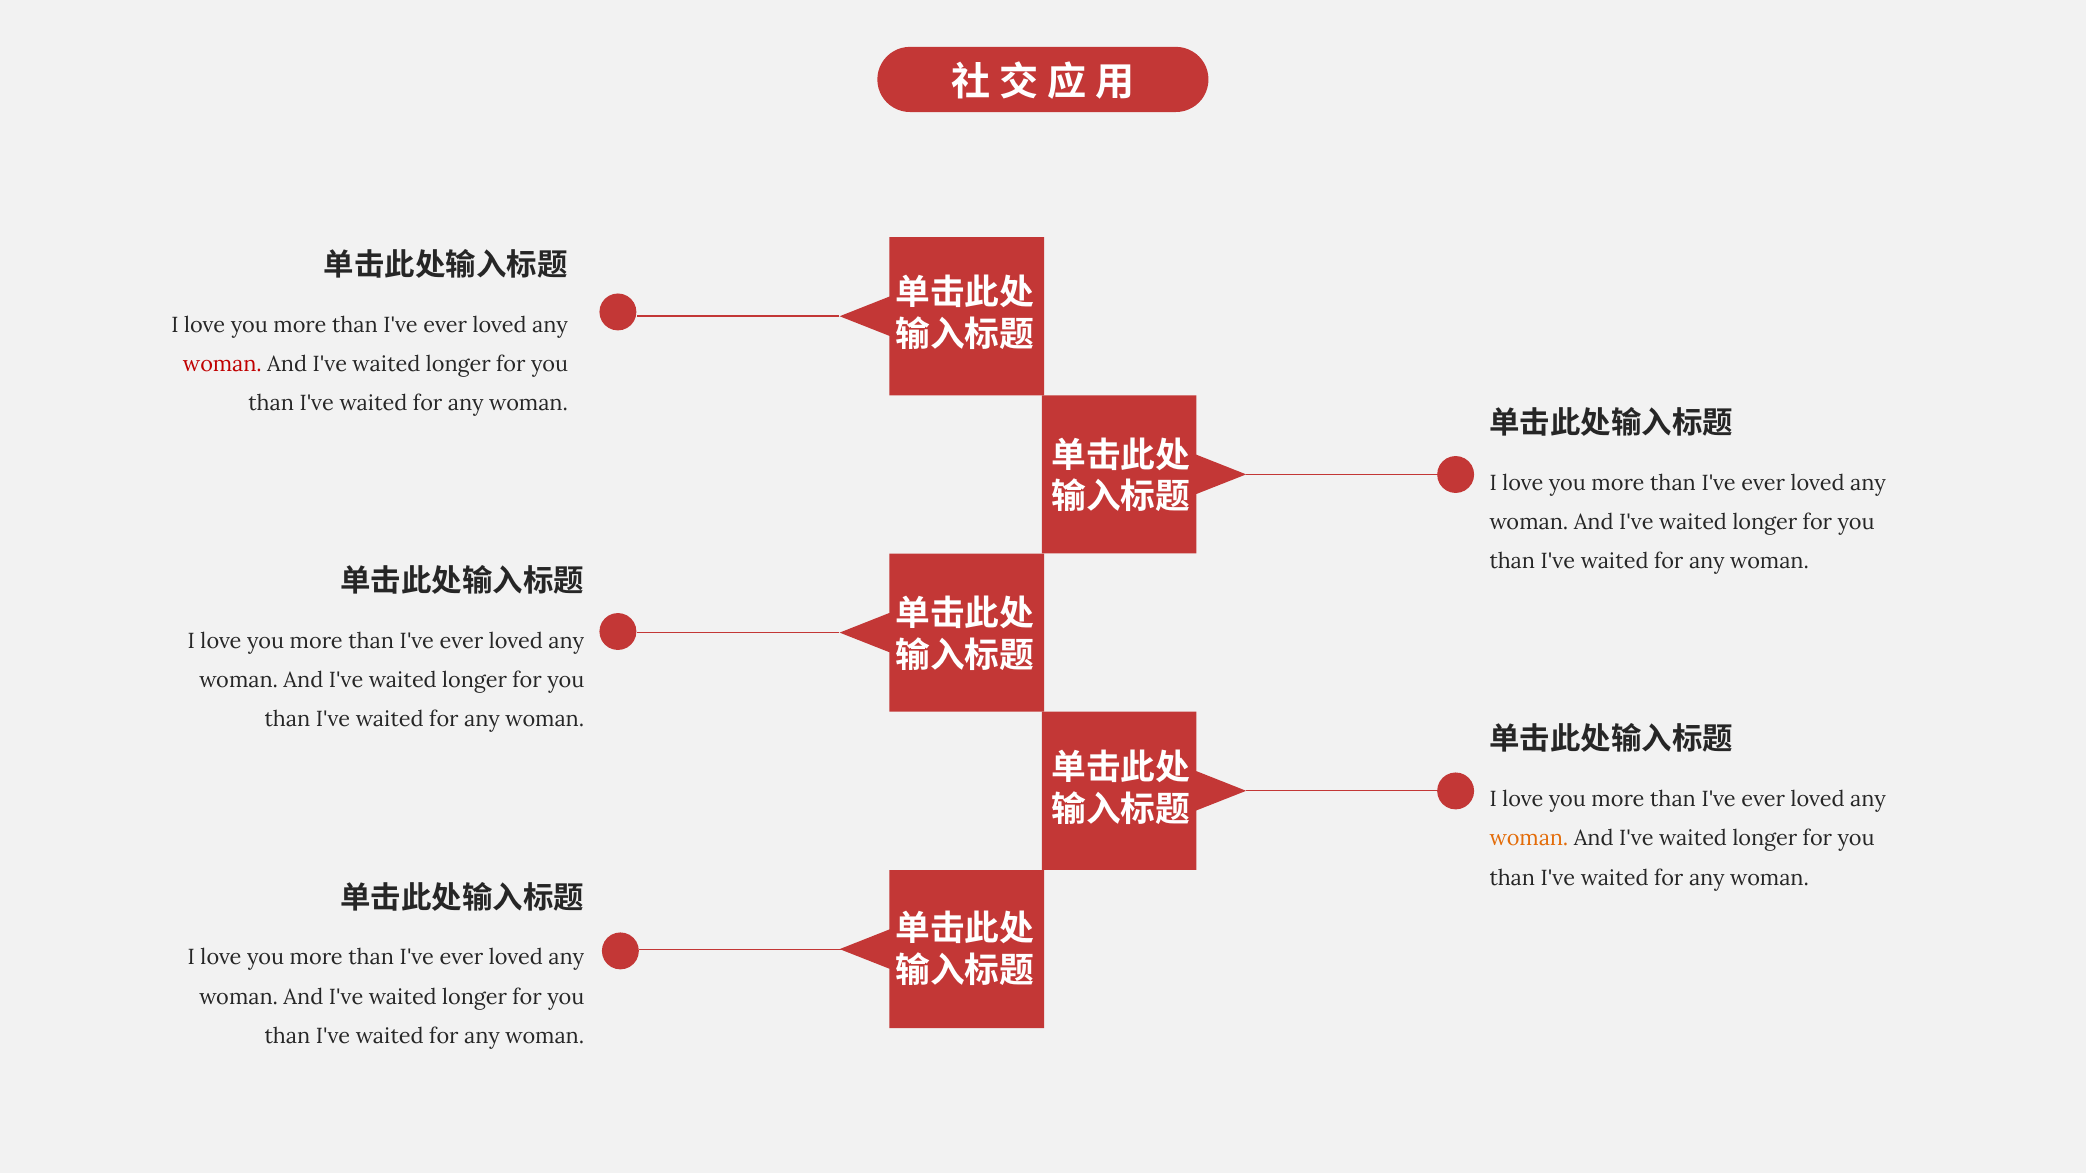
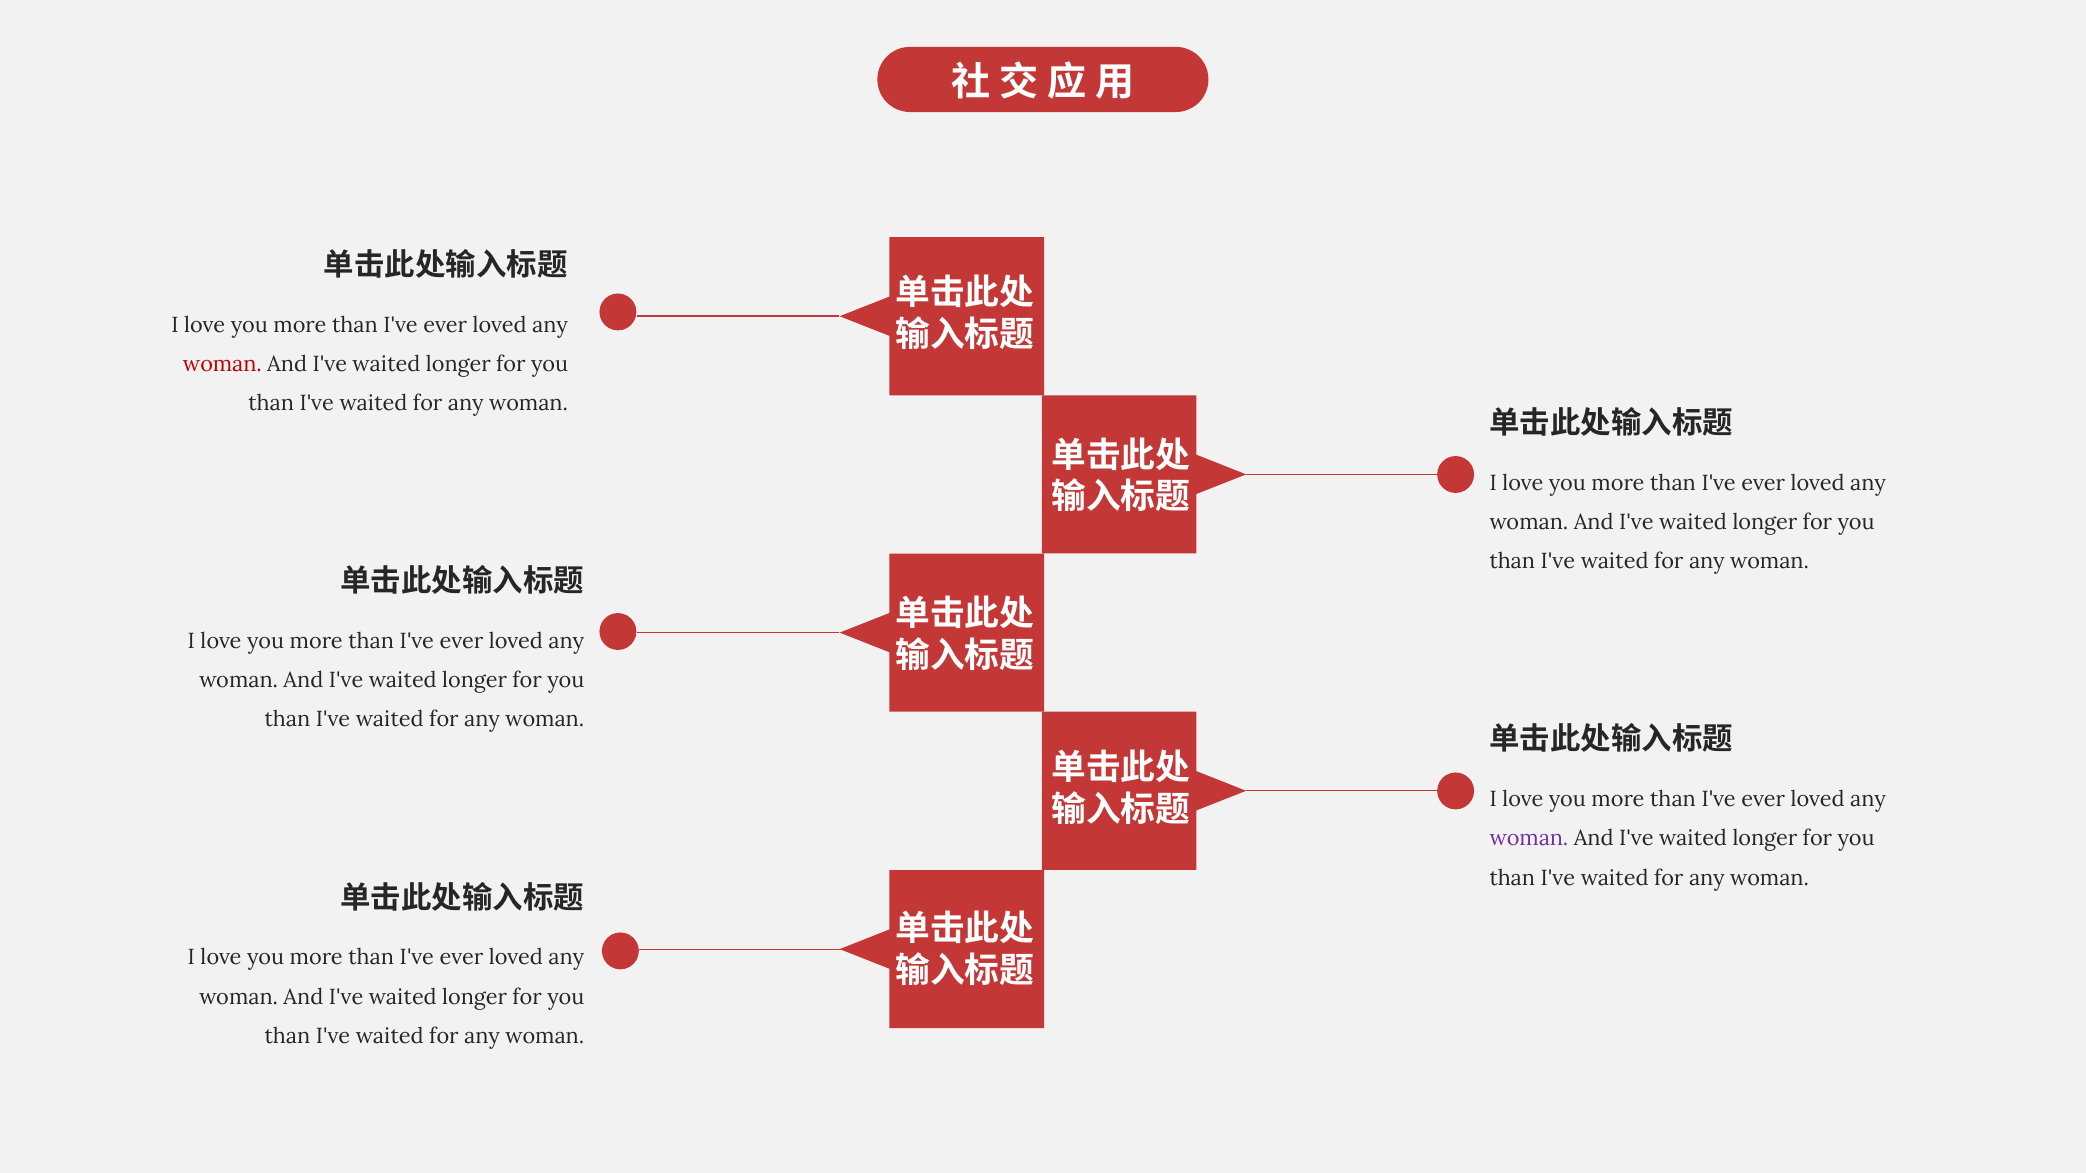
woman colour: orange -> purple (1529, 839)
